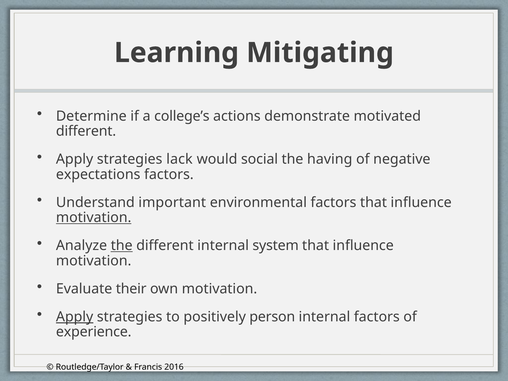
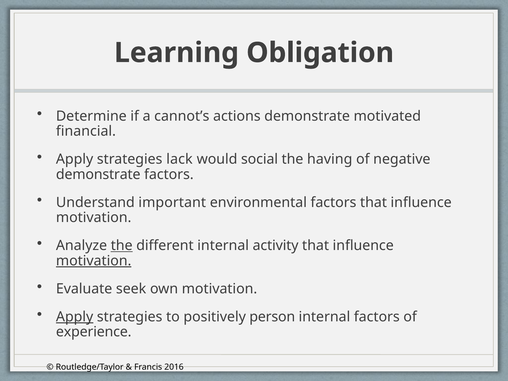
Mitigating: Mitigating -> Obligation (320, 53)
college’s: college’s -> cannot’s (182, 116)
different: different -> financial (86, 131)
expectations: expectations -> demonstrate (98, 174)
motivation underline: present -> none (94, 218)
system: system -> activity (276, 246)
motivation underline: none -> present (94, 261)
their: their -> seek (131, 289)
